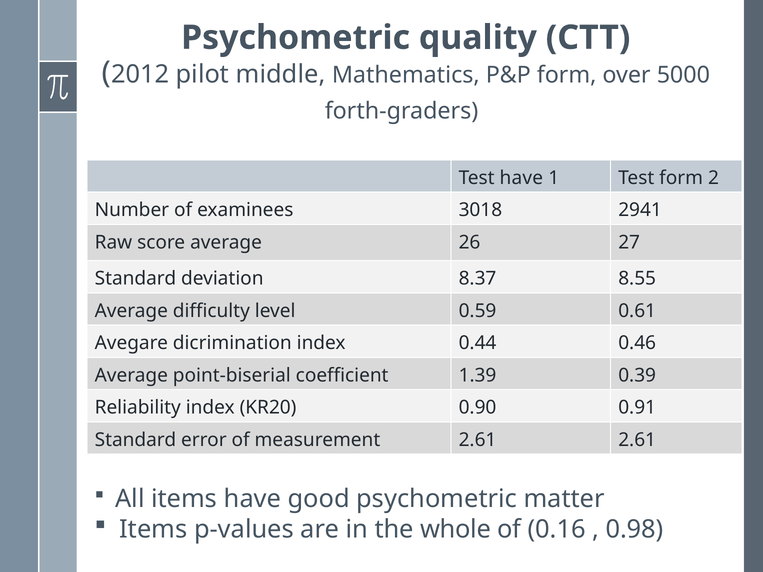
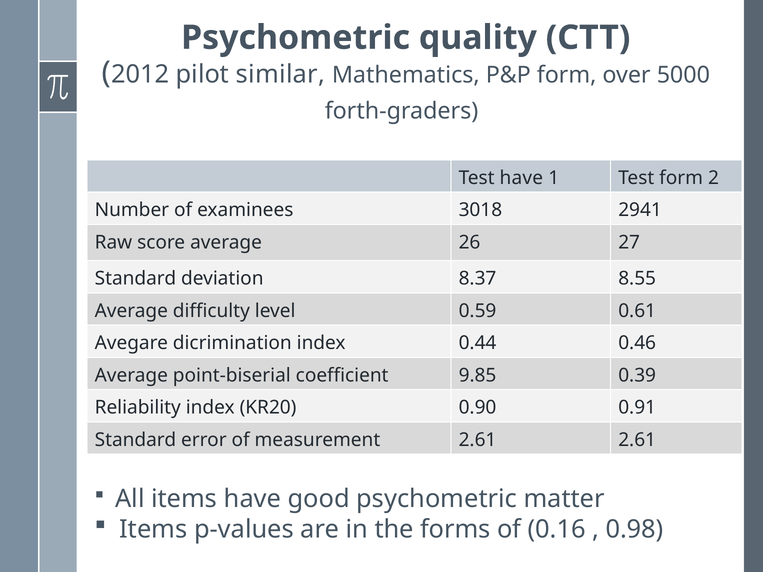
middle: middle -> similar (280, 74)
1.39: 1.39 -> 9.85 (478, 375)
whole: whole -> forms (455, 530)
